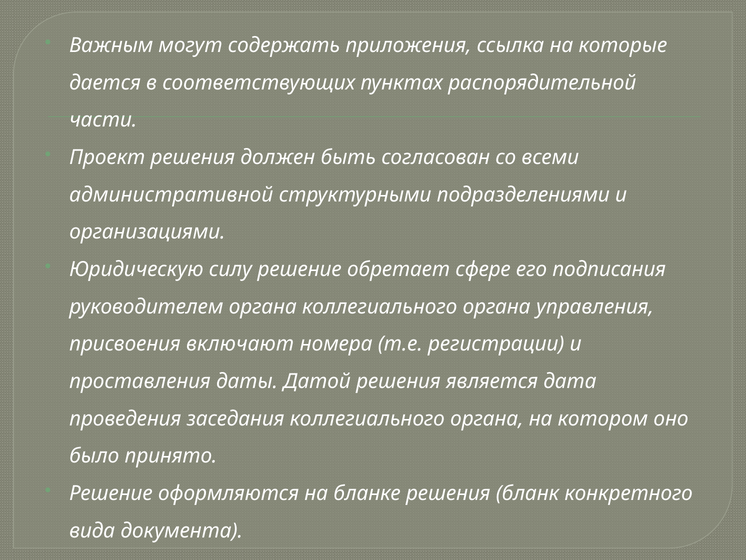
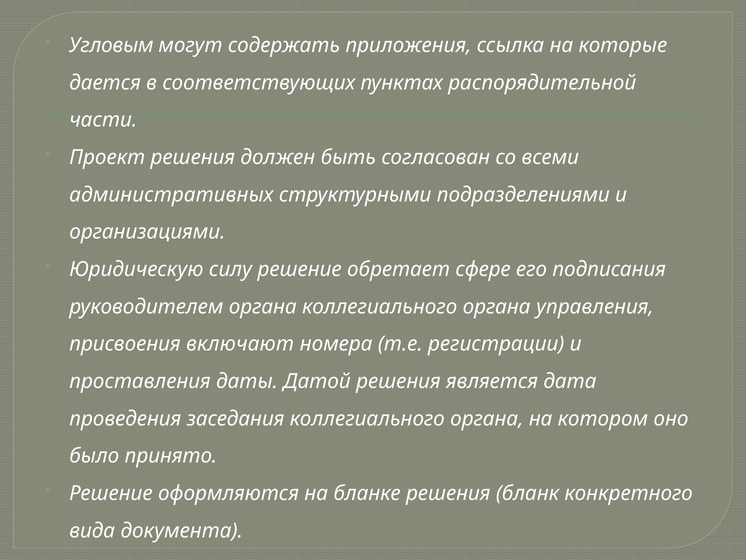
Важным: Важным -> Угловым (111, 45)
административной: административной -> административных (171, 195)
